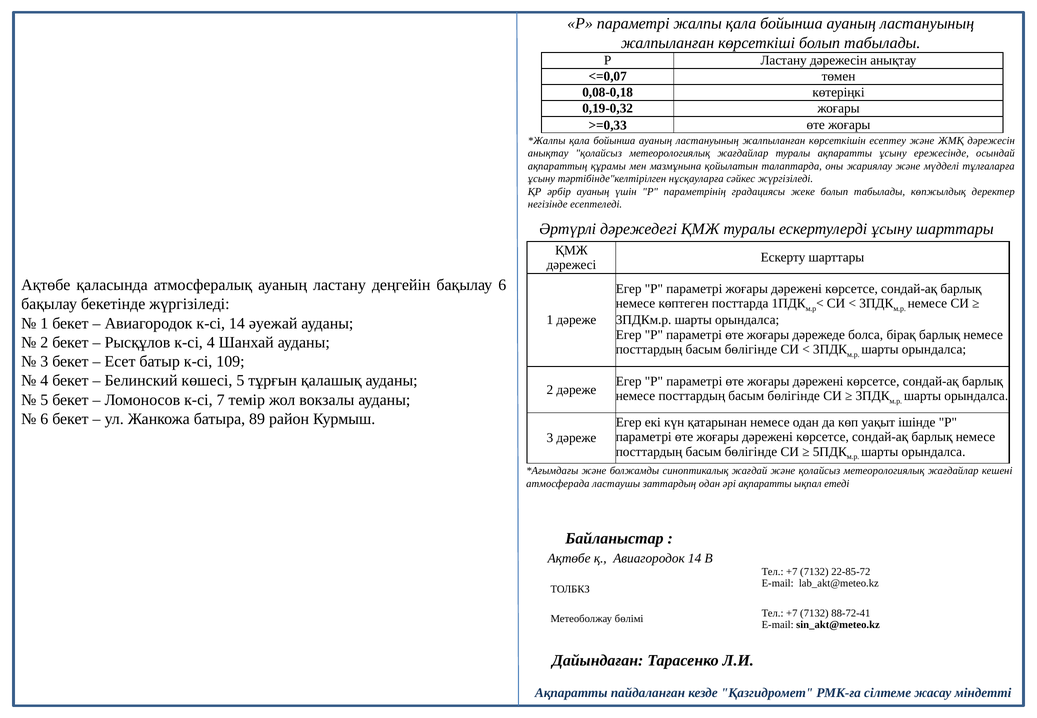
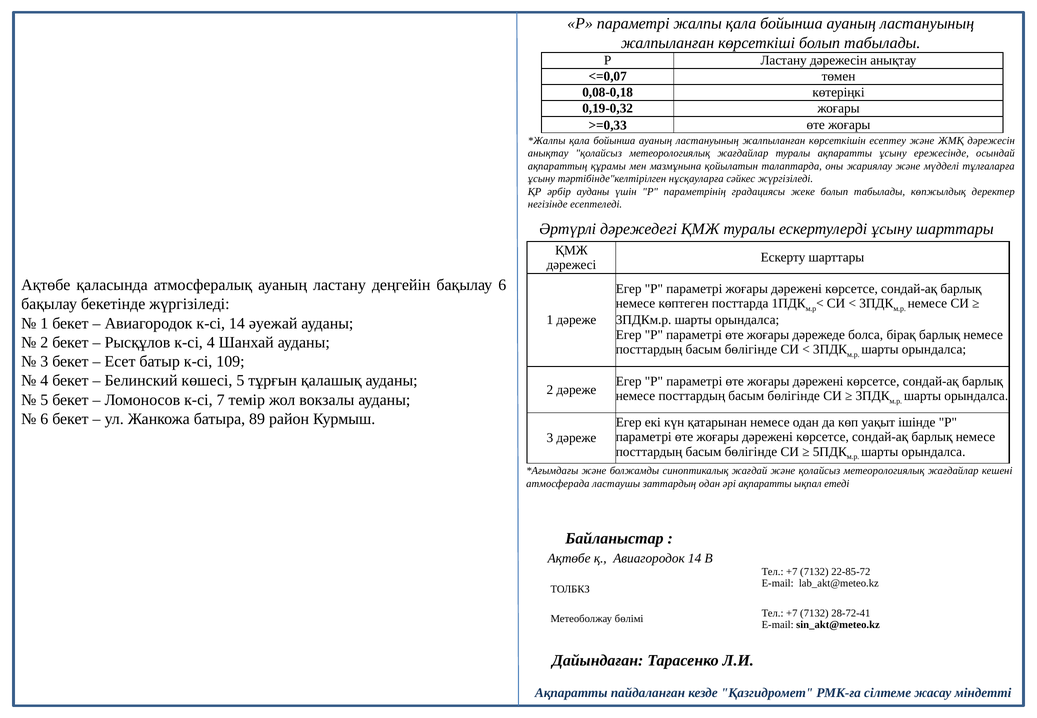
әрбір ауаның: ауаның -> ауданы (593, 192)
88-72-41: 88-72-41 -> 28-72-41 (851, 613)
